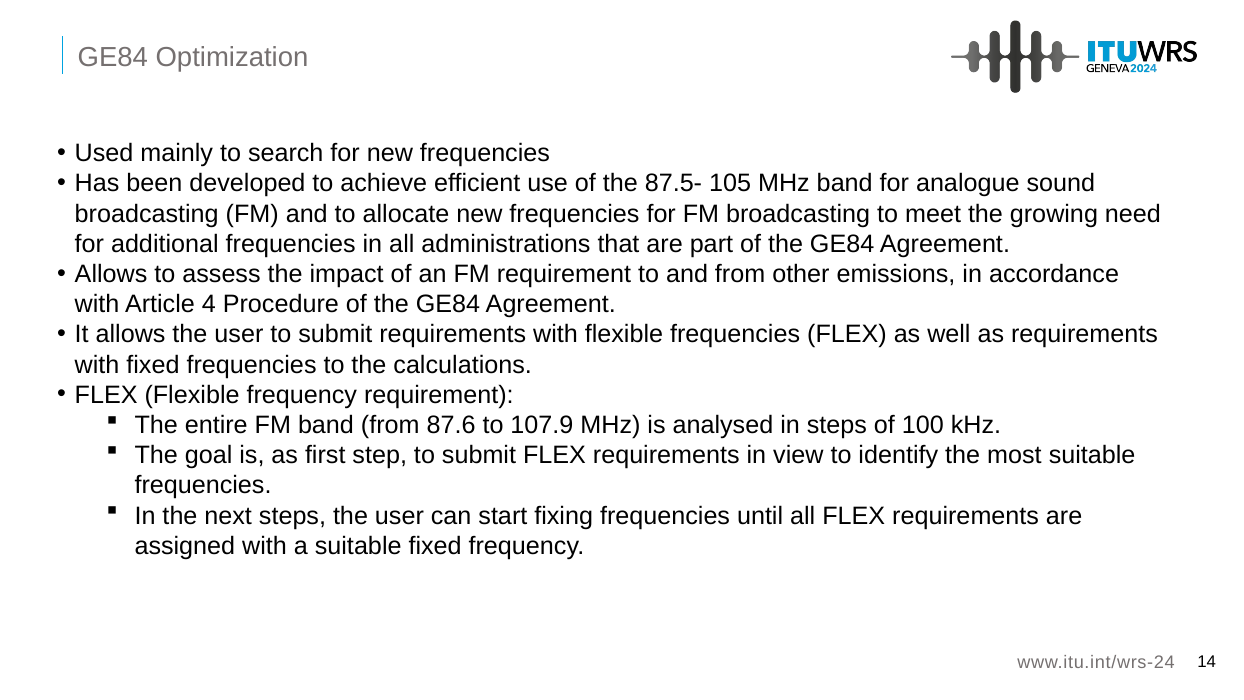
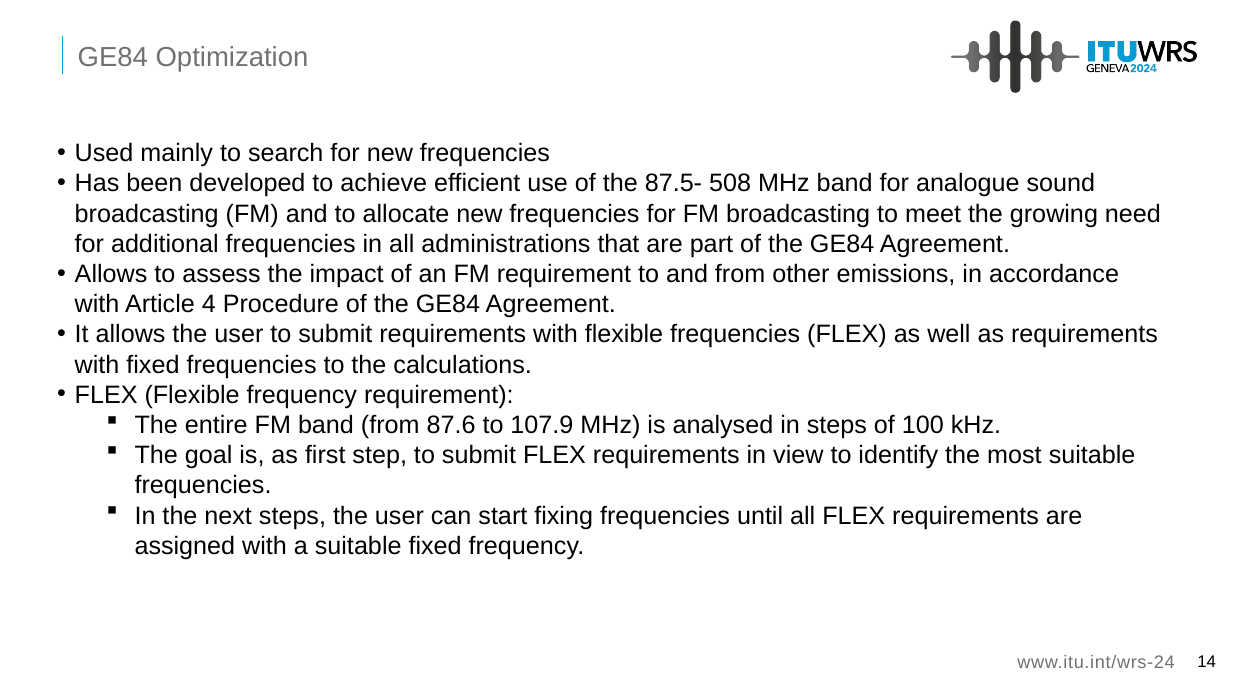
105: 105 -> 508 (730, 184)
